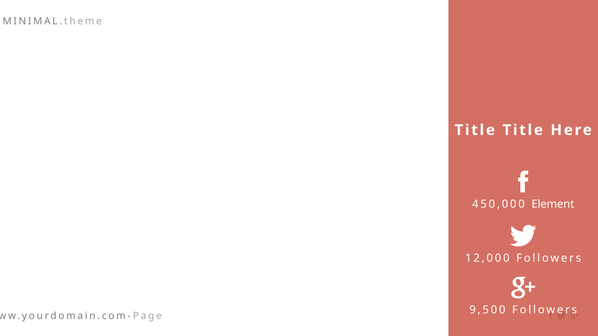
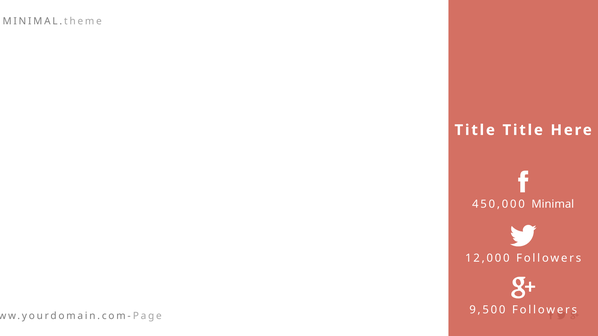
Element: Element -> Minimal (553, 204)
